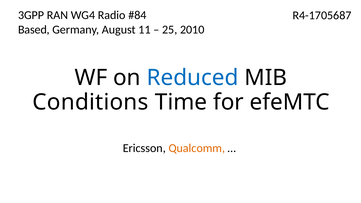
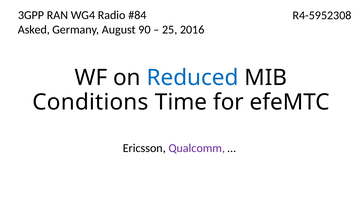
R4-1705687: R4-1705687 -> R4-5952308 (322, 15)
Based: Based -> Asked (34, 30)
11: 11 -> 90 (145, 30)
2010: 2010 -> 2016 (192, 30)
Qualcomm colour: orange -> purple (197, 148)
